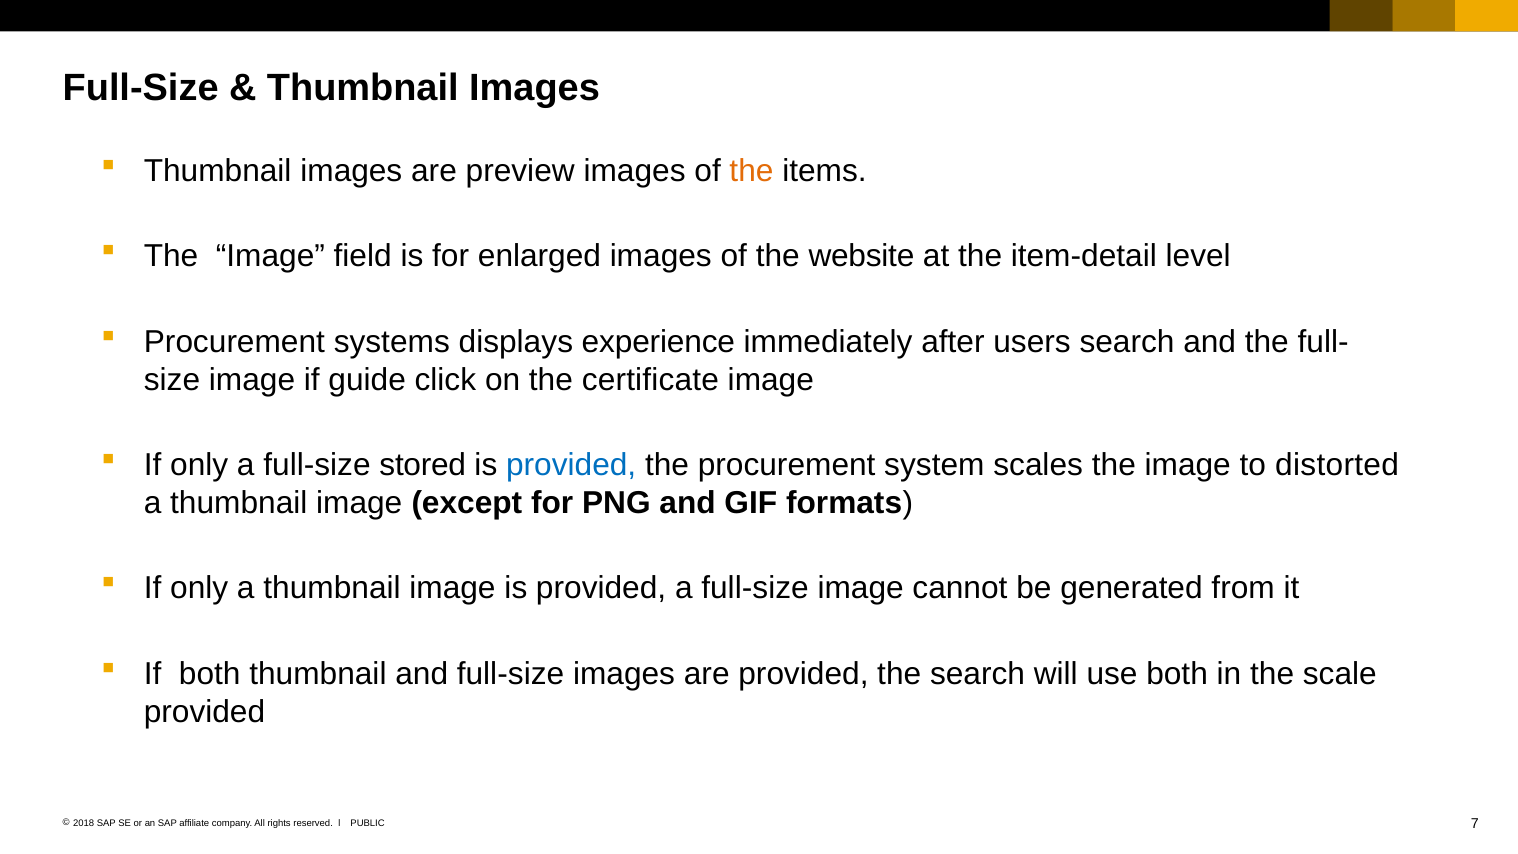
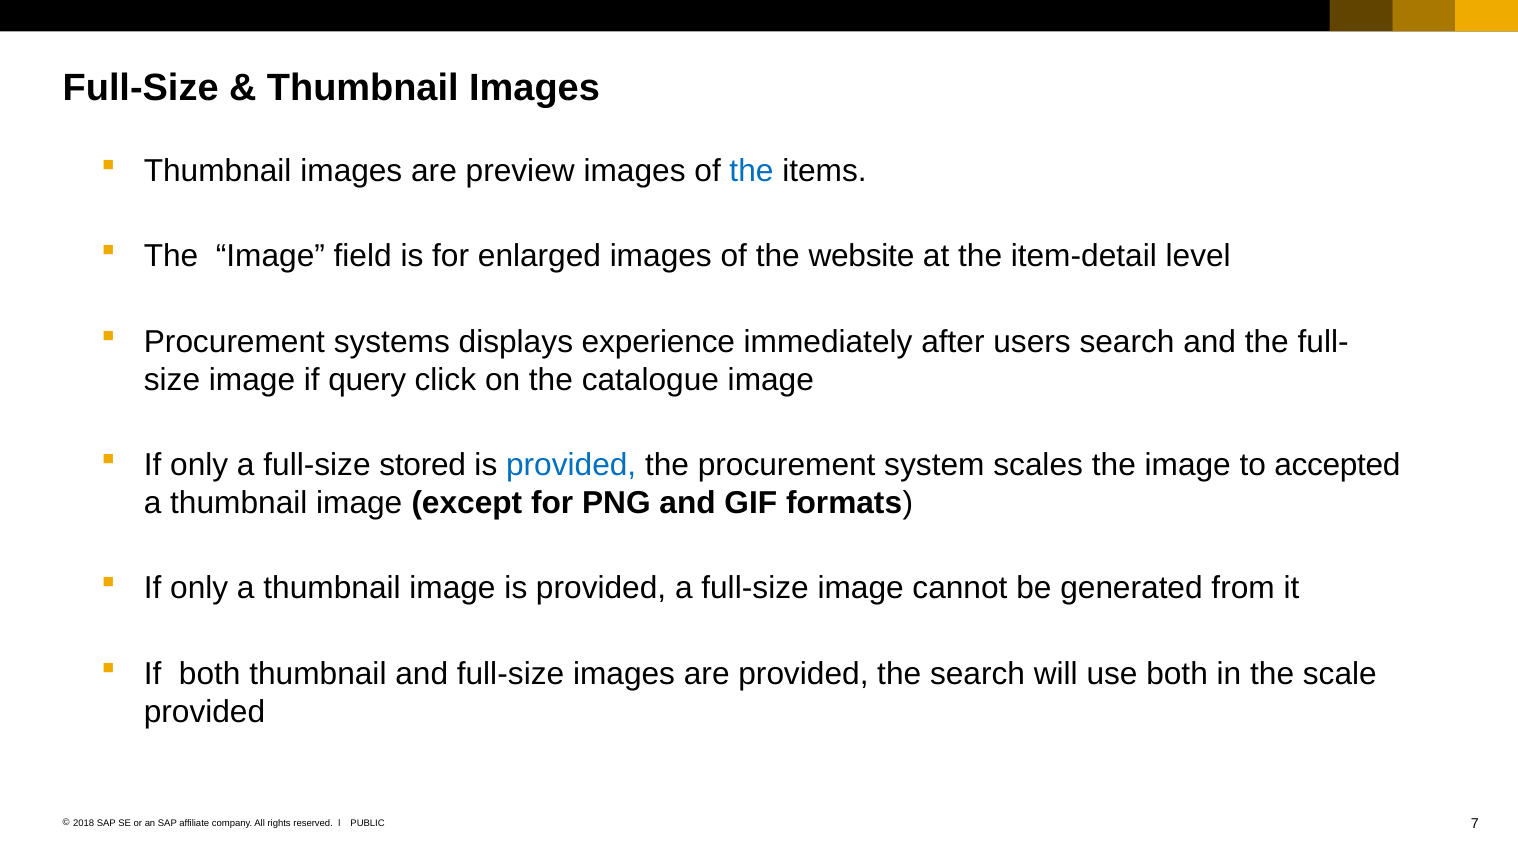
the colour: orange -> blue (751, 171)
guide: guide -> query (367, 380)
certificate: certificate -> catalogue (650, 380)
distorted: distorted -> accepted (1337, 465)
